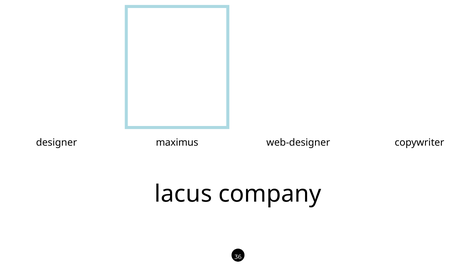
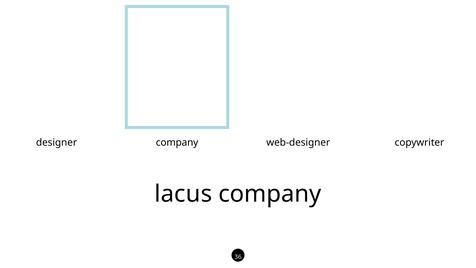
designer maximus: maximus -> company (177, 142)
